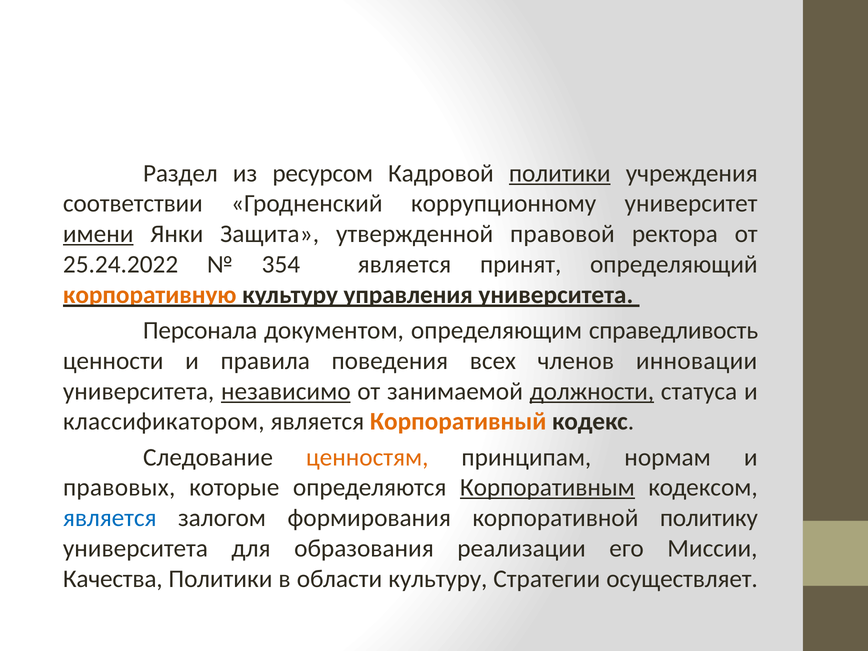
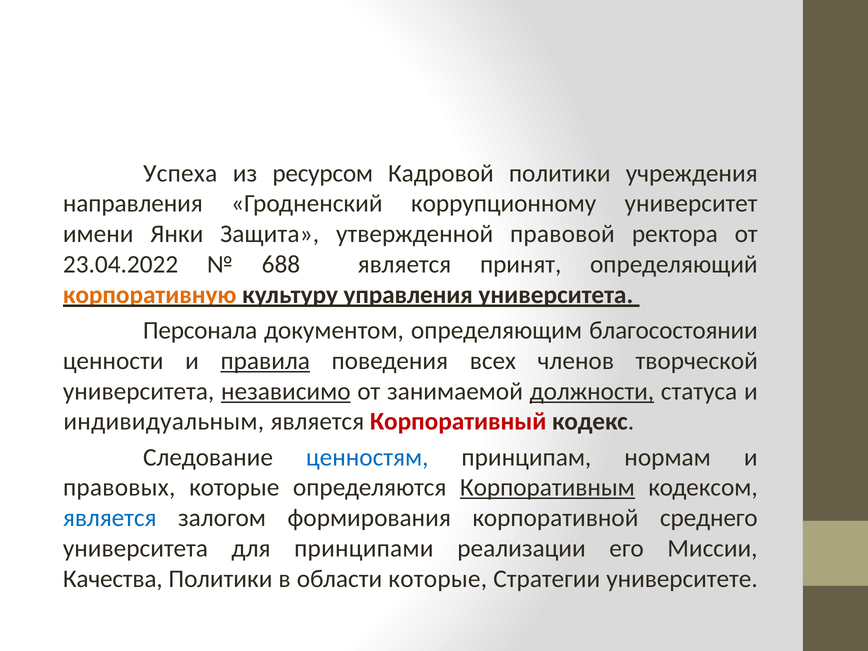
Раздел: Раздел -> Успеха (180, 173)
политики underline: present -> none (560, 173)
соответствии: соответствии -> направления (133, 204)
имени underline: present -> none (98, 234)
25.24.2022: 25.24.2022 -> 23.04.2022 (121, 264)
354: 354 -> 688 (281, 264)
справедливость: справедливость -> благосостоянии (673, 330)
правила underline: none -> present (265, 361)
инновации: инновации -> творческой (697, 361)
классификатором: классификатором -> индивидуальным (164, 422)
Корпоративный colour: orange -> red (458, 422)
ценностям colour: orange -> blue (367, 457)
политику: политику -> среднего (709, 518)
образования: образования -> принципами (364, 548)
области культуру: культуру -> которые (438, 579)
осуществляет: осуществляет -> университете (682, 579)
